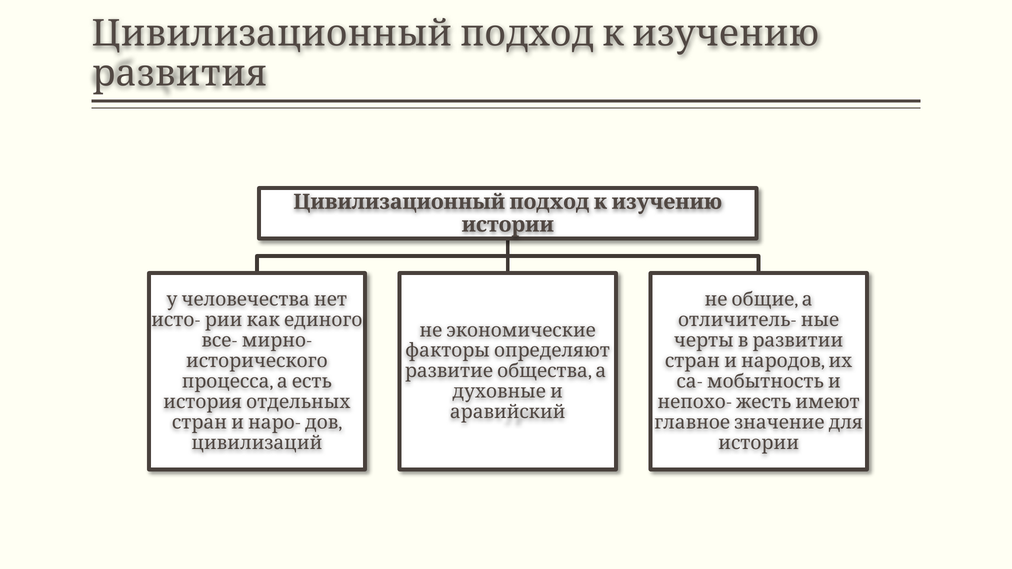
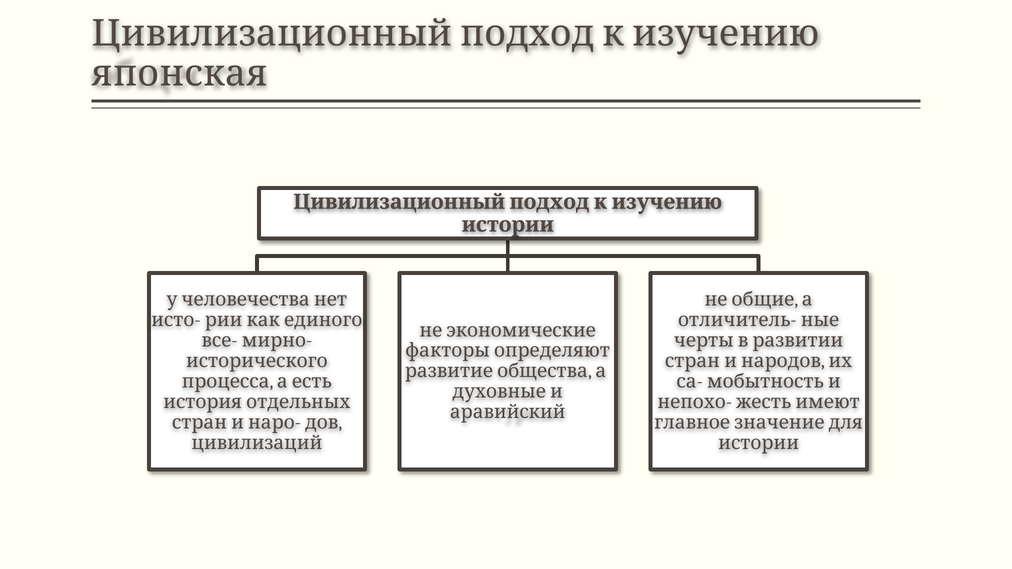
развития: развития -> японская (180, 73)
